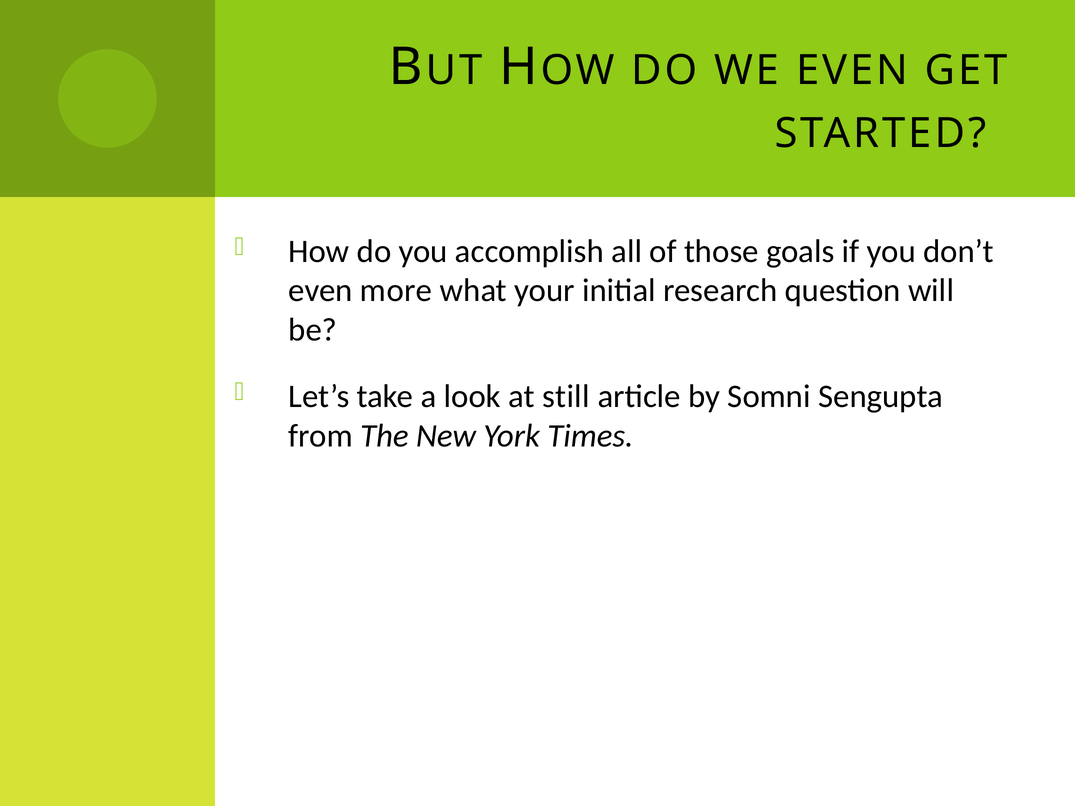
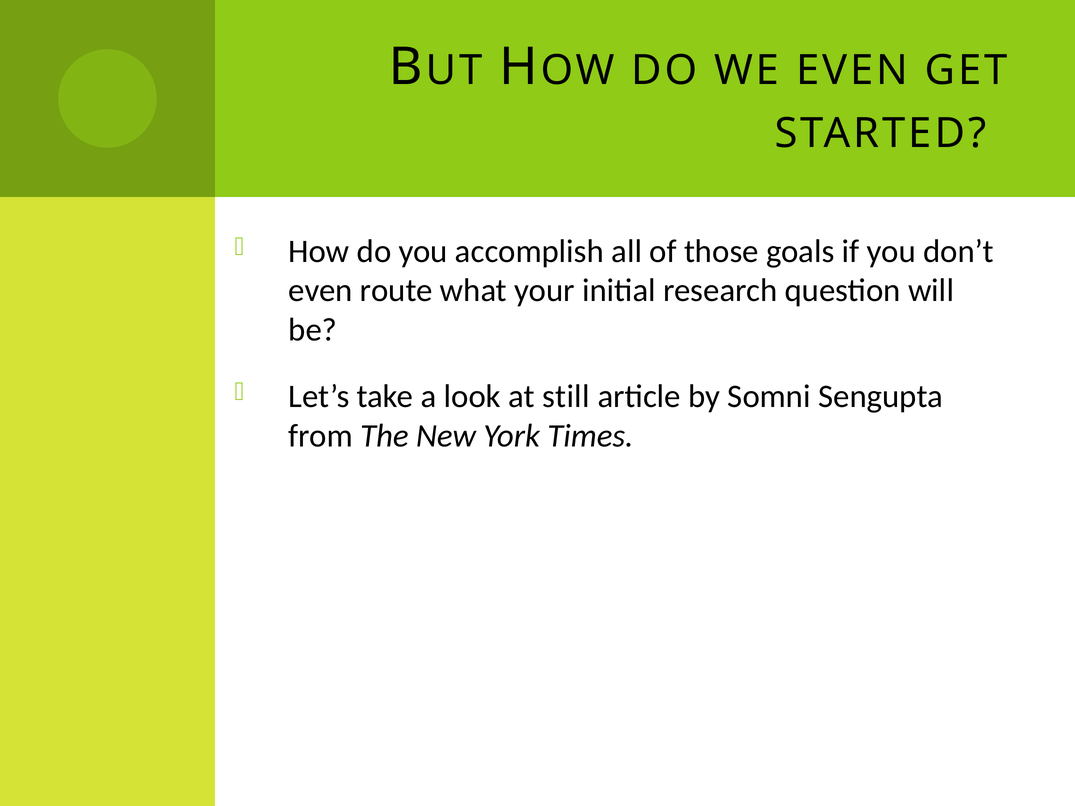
more: more -> route (396, 291)
